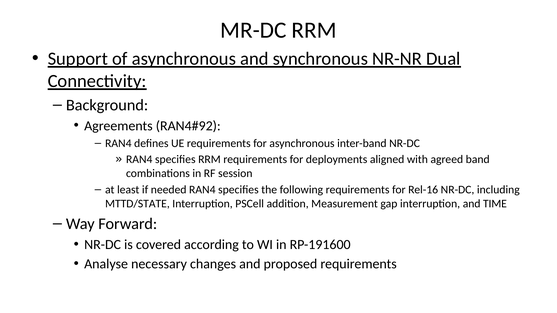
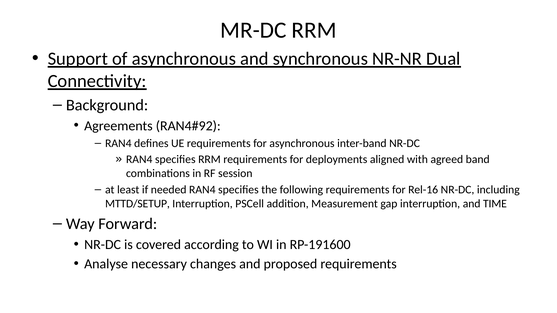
MTTD/STATE: MTTD/STATE -> MTTD/SETUP (137, 204)
